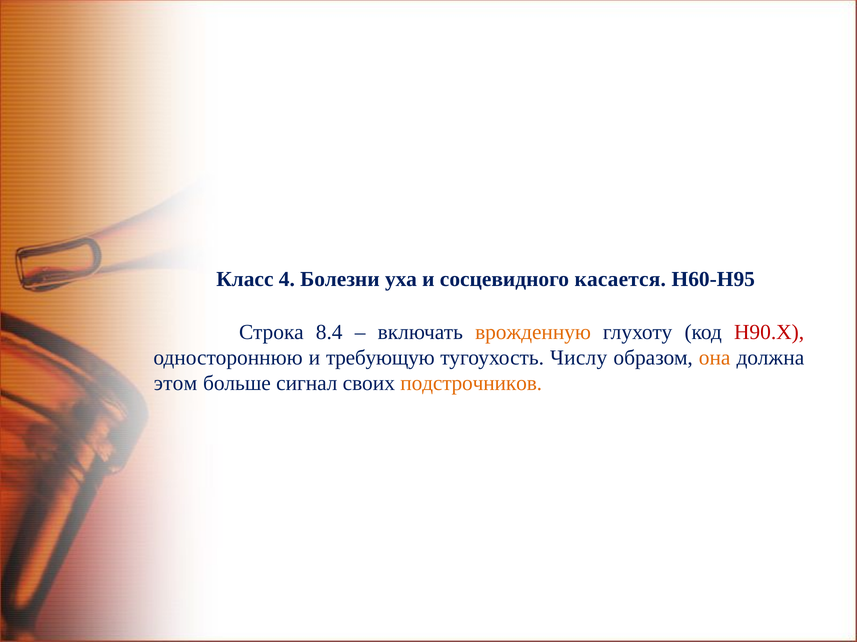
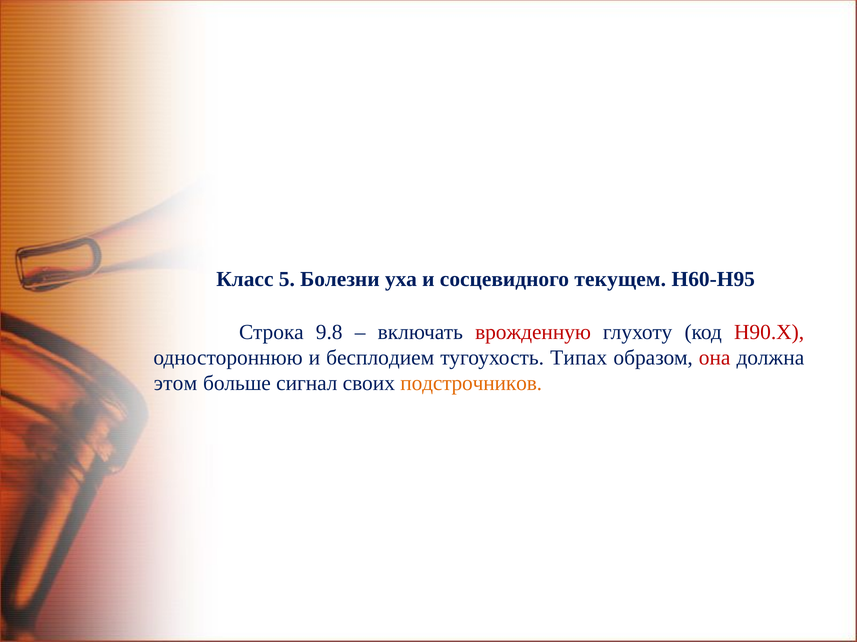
4: 4 -> 5 (287, 280)
касается: касается -> текущем (620, 280)
8.4: 8.4 -> 9.8 (329, 332)
врожденную colour: orange -> red (533, 332)
требующую: требующую -> бесплодием (380, 358)
Числу: Числу -> Типах (579, 358)
она colour: orange -> red (715, 358)
